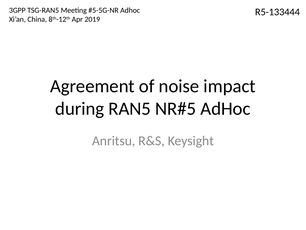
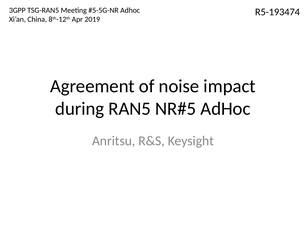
R5-133444: R5-133444 -> R5-193474 (277, 12)
